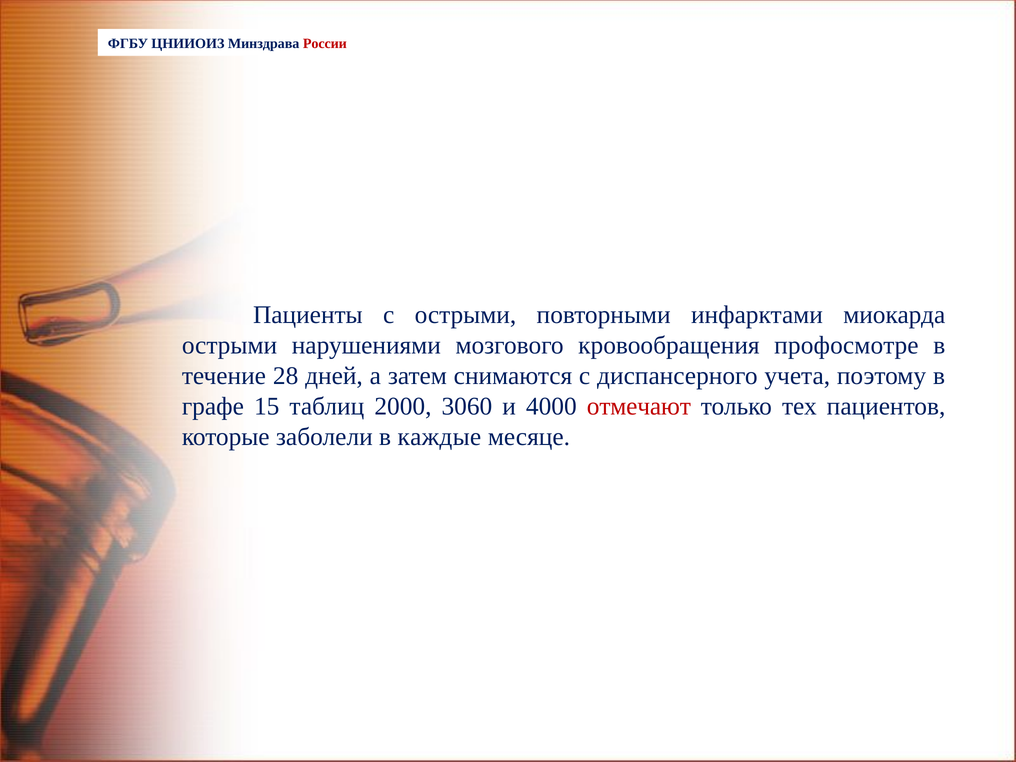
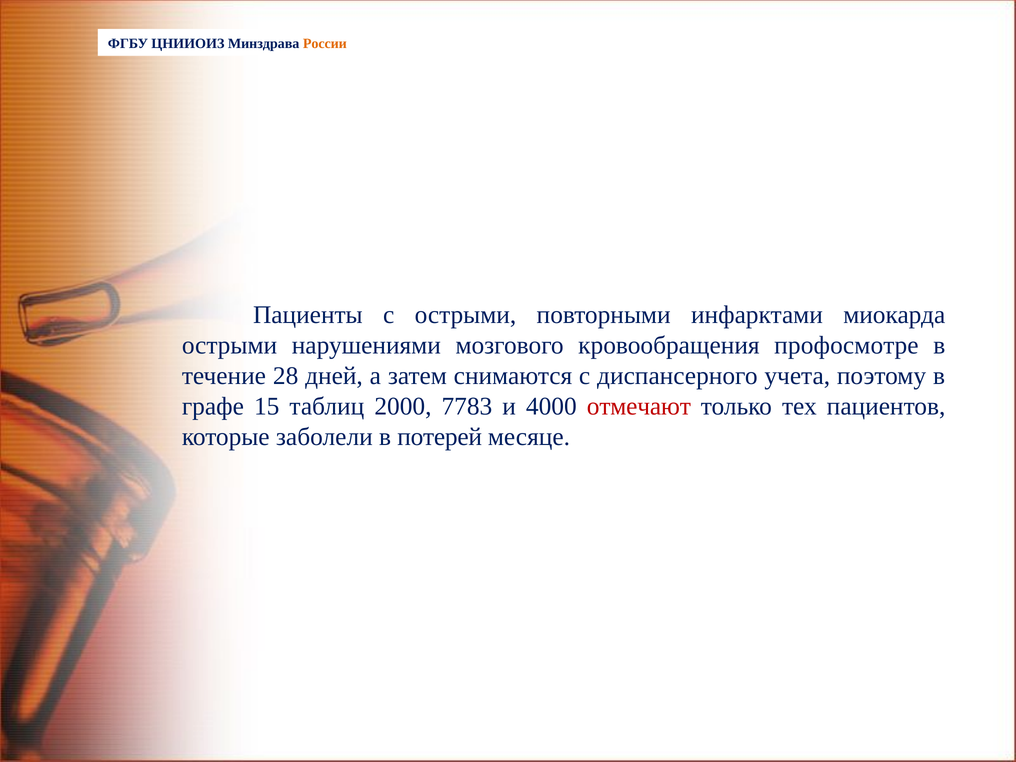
России colour: red -> orange (325, 43)
3060: 3060 -> 7783 (467, 406)
каждые: каждые -> потерей (440, 437)
